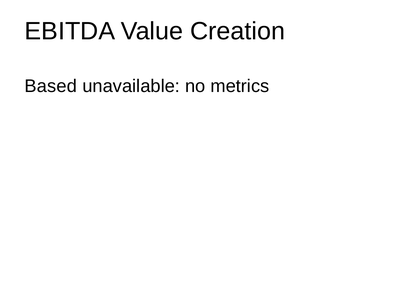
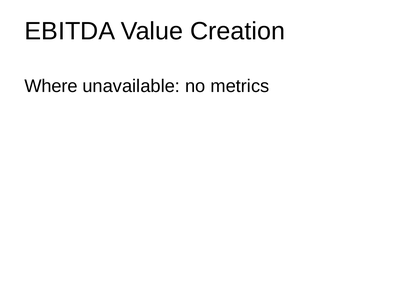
Based: Based -> Where (51, 86)
